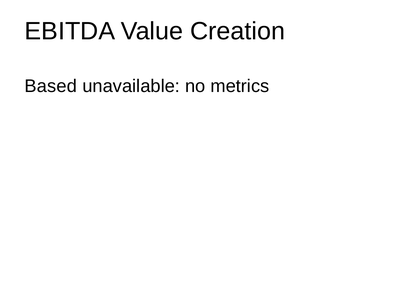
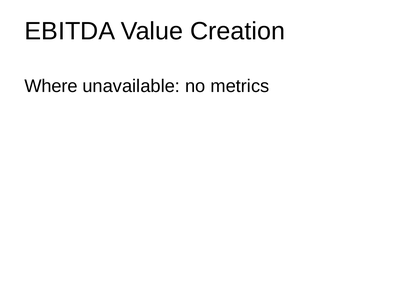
Based: Based -> Where (51, 86)
